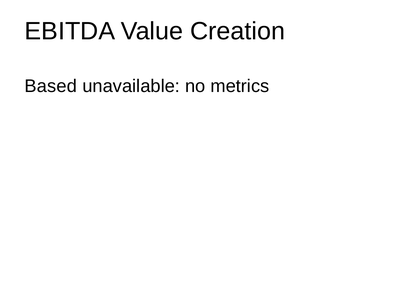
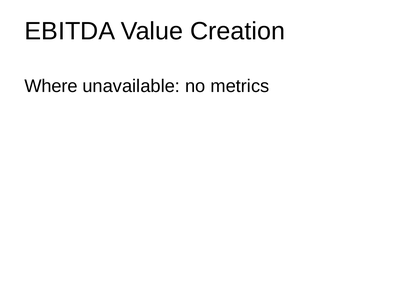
Based: Based -> Where (51, 86)
